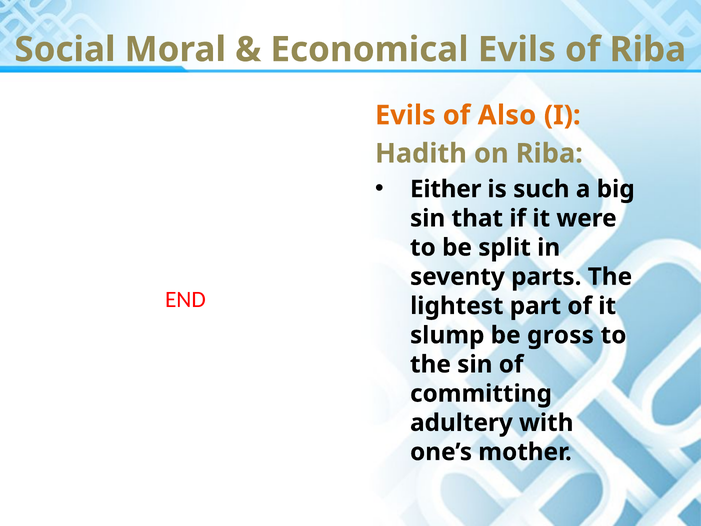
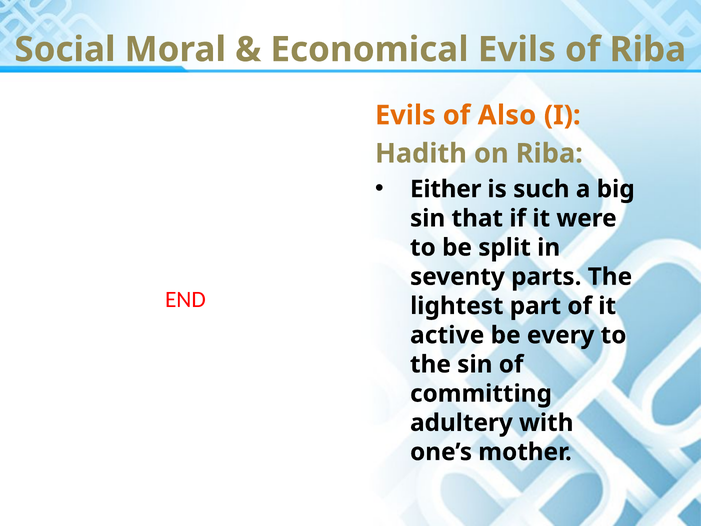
slump: slump -> active (447, 335)
gross: gross -> every (561, 335)
